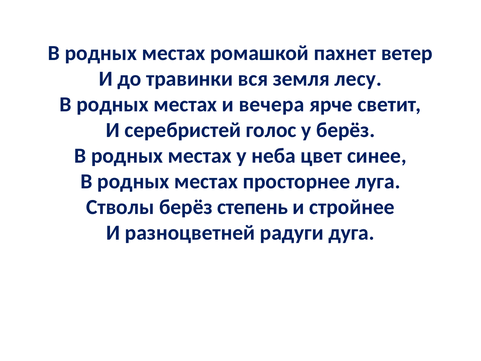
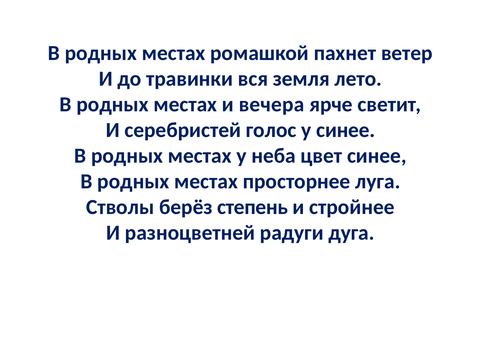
лесу: лесу -> лето (358, 79)
у берёз: берёз -> синее (346, 130)
